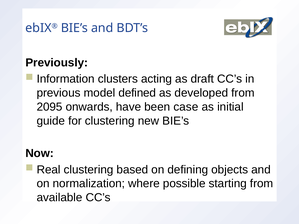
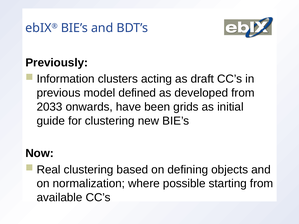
2095: 2095 -> 2033 (50, 107)
case: case -> grids (186, 107)
